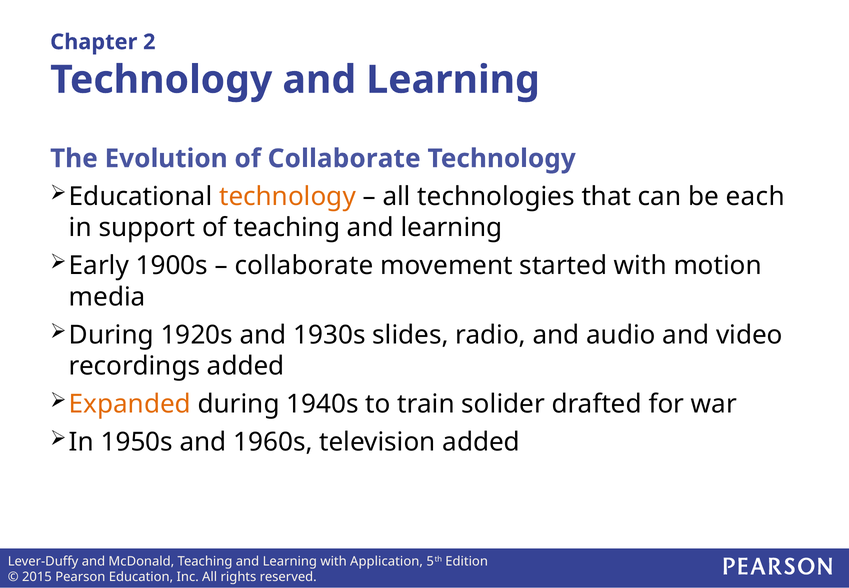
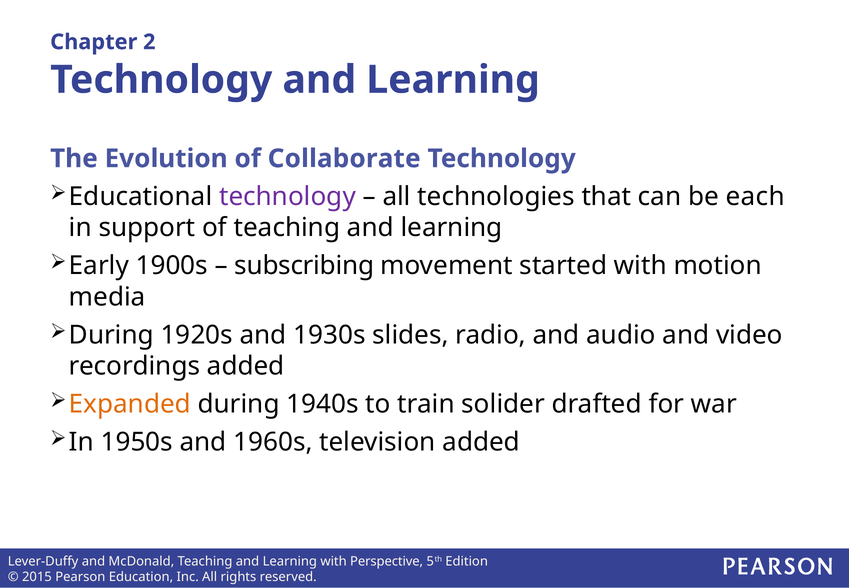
technology colour: orange -> purple (287, 196)
collaborate: collaborate -> subscribing (304, 266)
Application: Application -> Perspective (387, 561)
